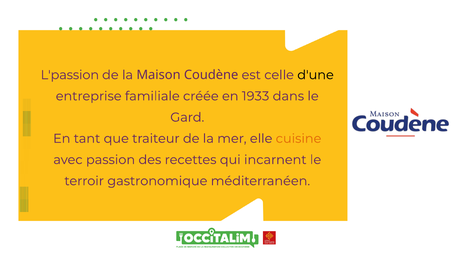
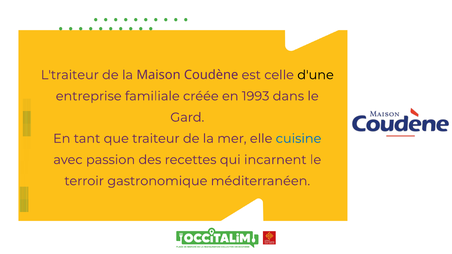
L'passion: L'passion -> L'traiteur (70, 75)
1933: 1933 -> 1993 (256, 96)
cuisine colour: orange -> blue (299, 139)
